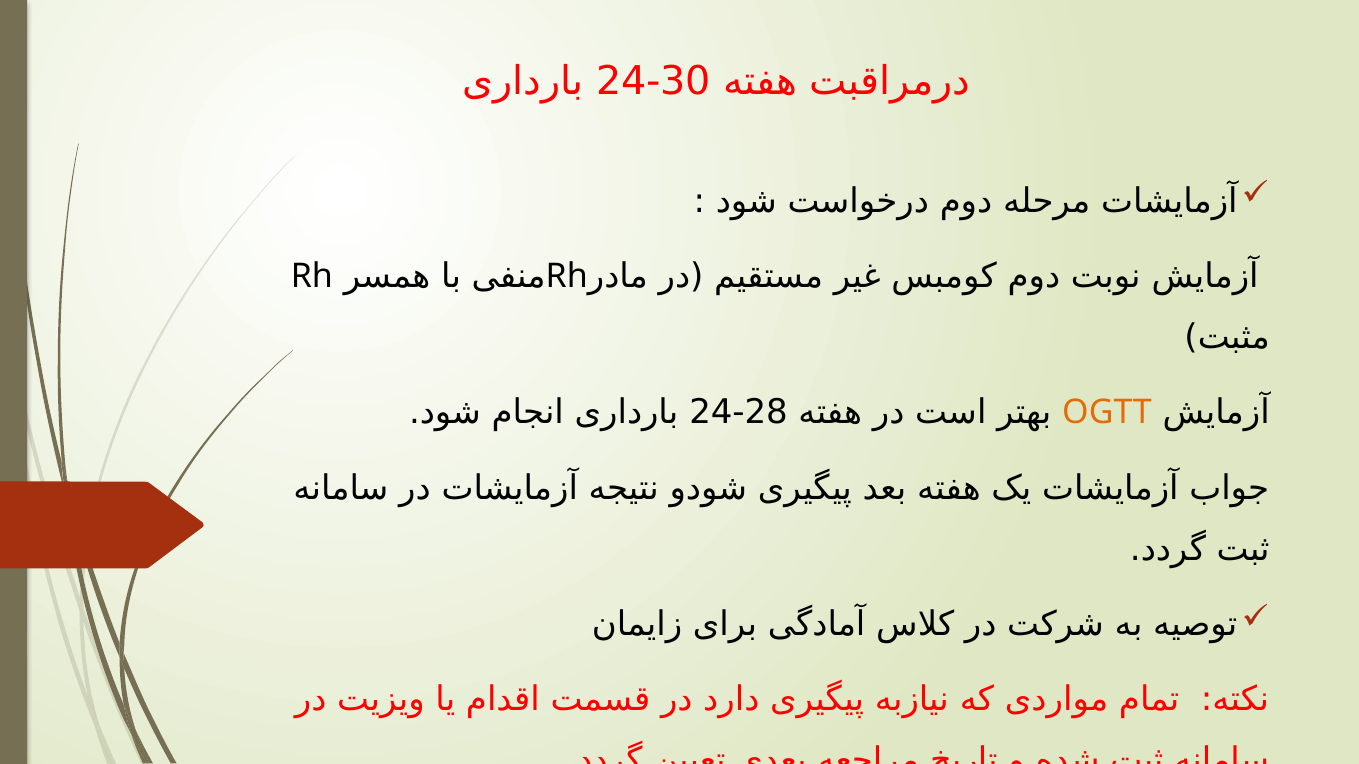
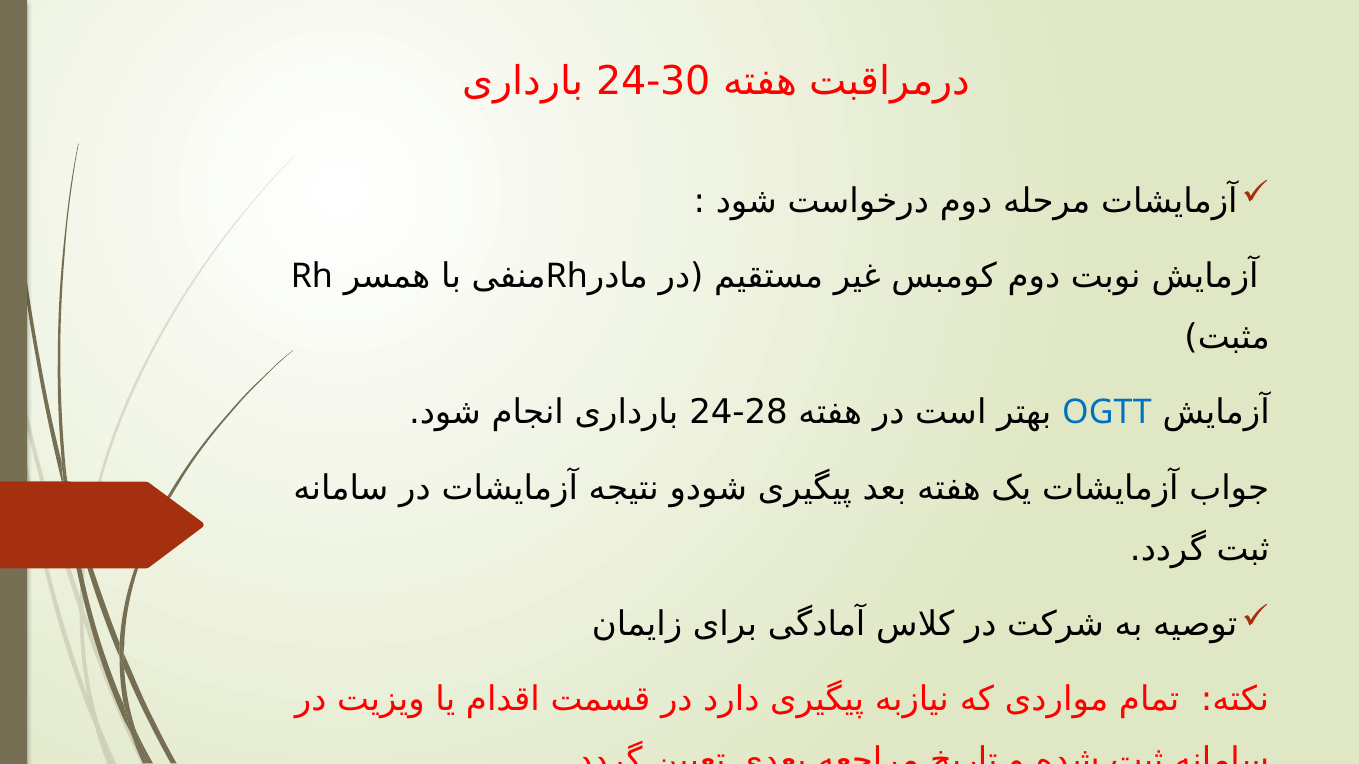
OGTT colour: orange -> blue (1107, 413)
